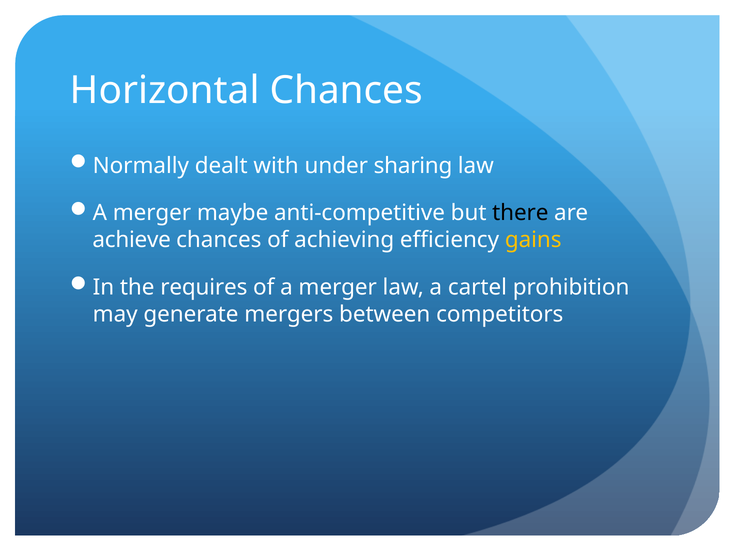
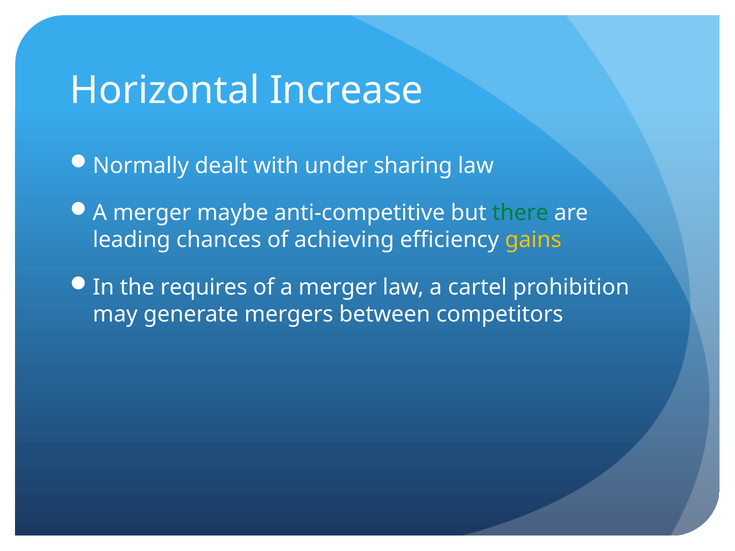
Horizontal Chances: Chances -> Increase (346, 90)
there colour: black -> green (520, 213)
achieve: achieve -> leading (132, 240)
